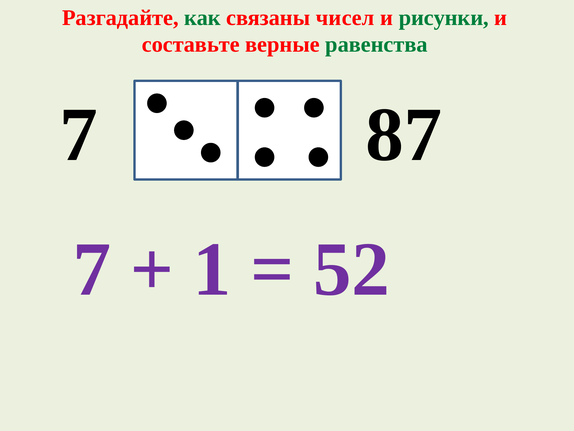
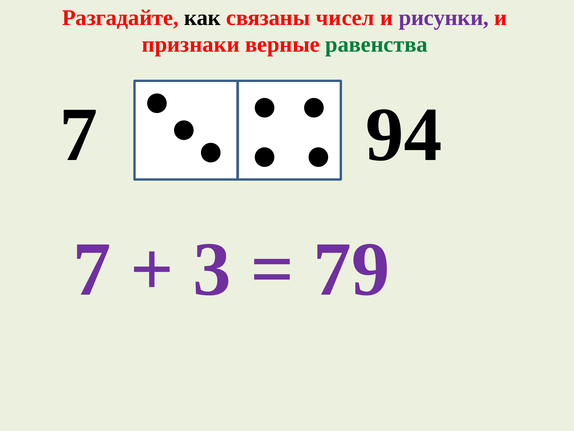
как colour: green -> black (202, 18)
рисунки colour: green -> purple (444, 18)
составьте: составьте -> признаки (191, 45)
87: 87 -> 94 (404, 135)
1: 1 -> 3 (212, 269)
52: 52 -> 79 (351, 269)
